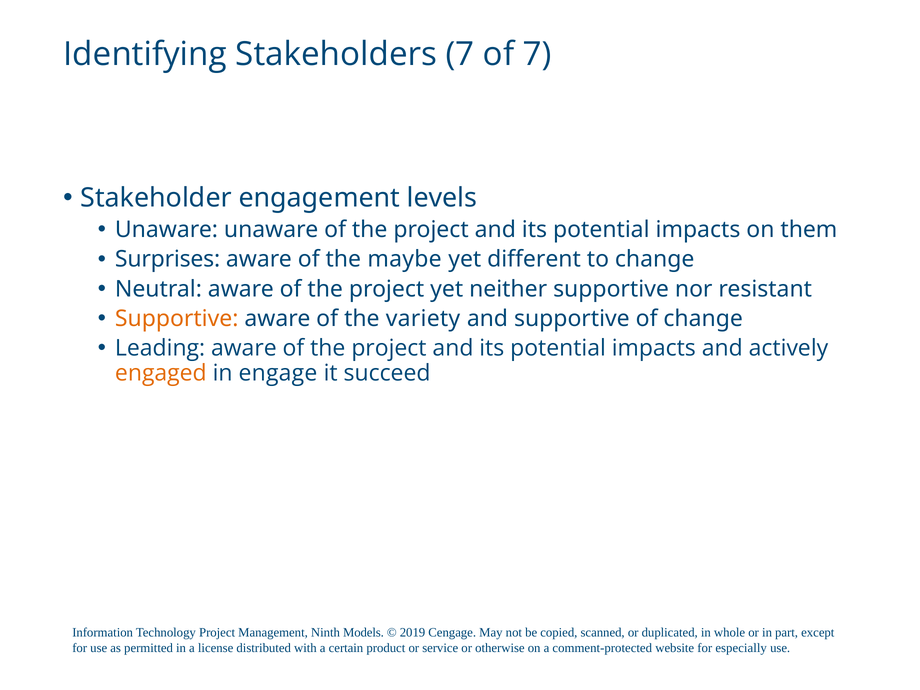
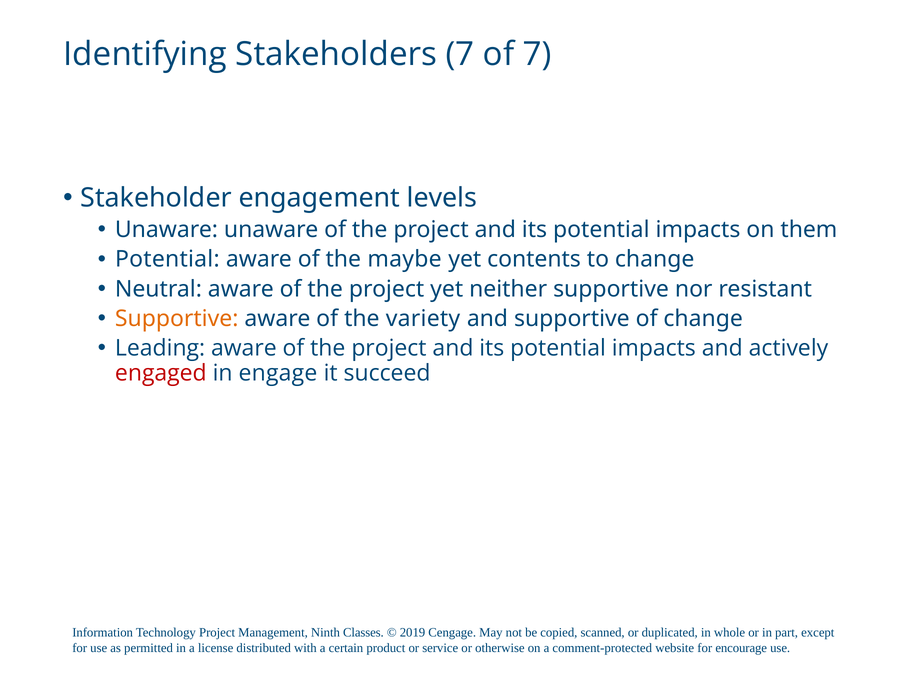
Surprises: Surprises -> Potential (167, 259)
different: different -> contents (534, 259)
engaged colour: orange -> red (161, 373)
Models: Models -> Classes (363, 633)
especially: especially -> encourage (741, 648)
